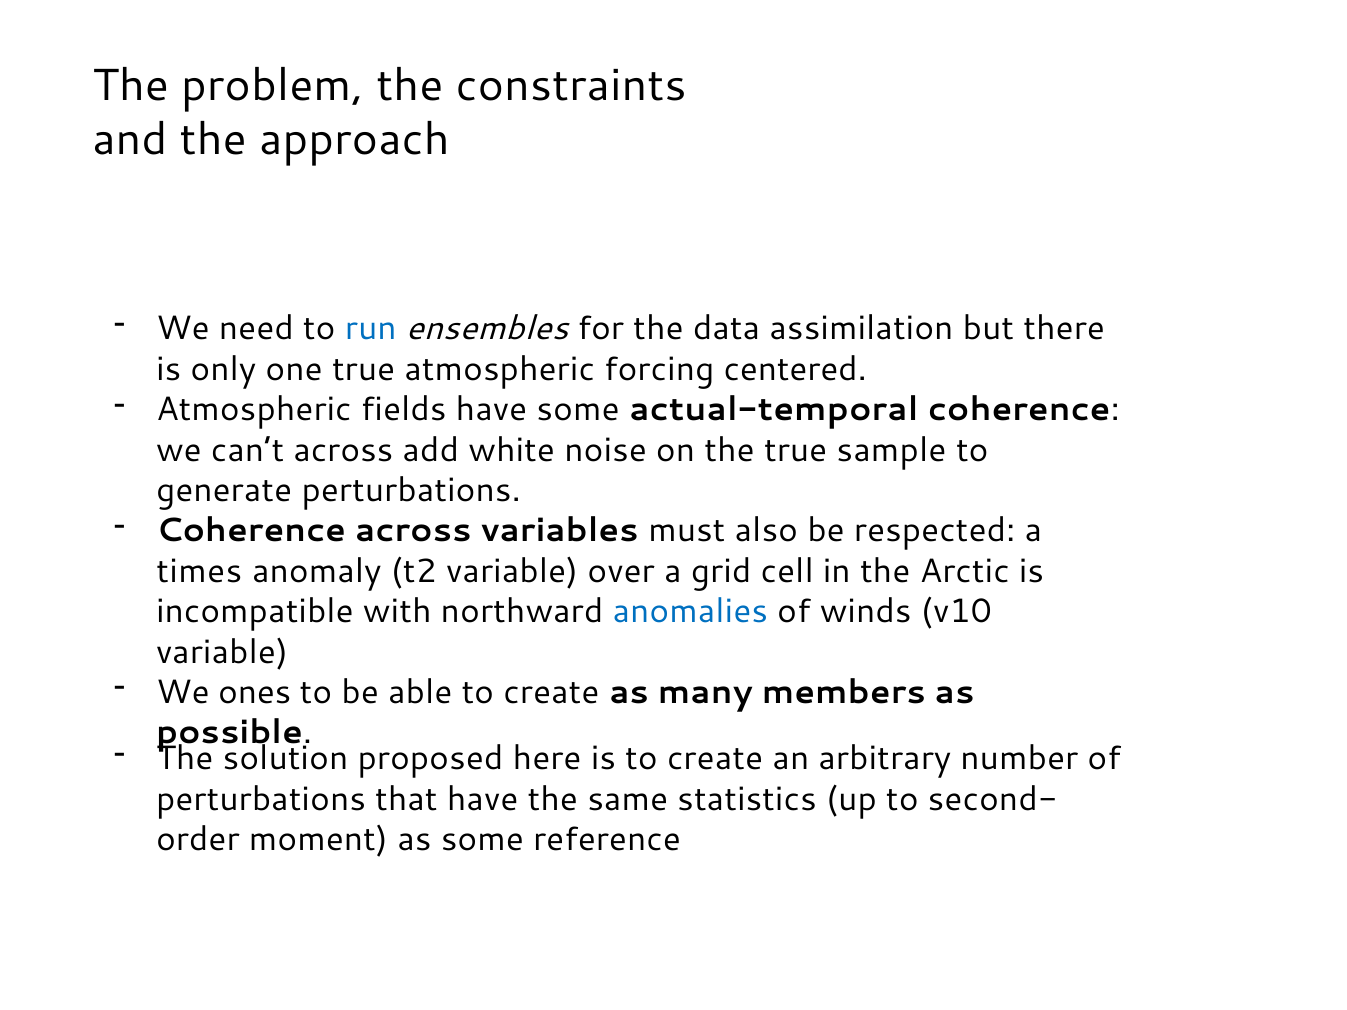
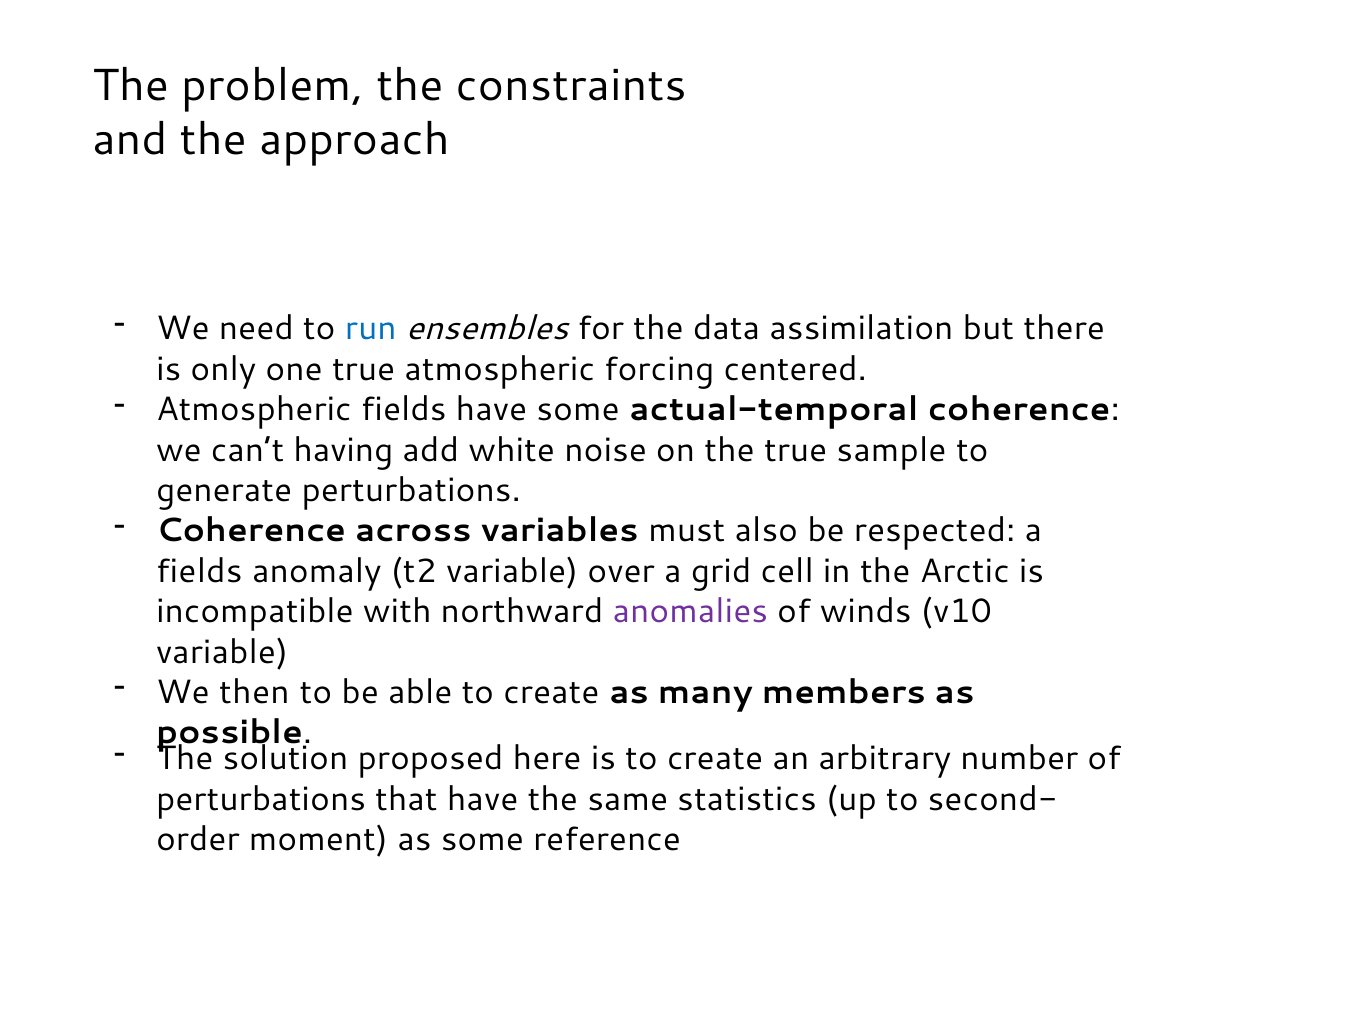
can’t across: across -> having (343, 450)
times: times -> fields (199, 571)
anomalies colour: blue -> purple (690, 612)
ones: ones -> then (254, 693)
